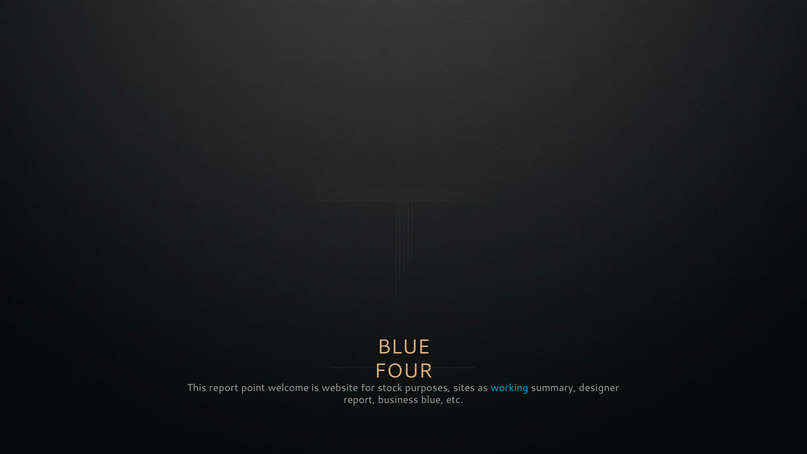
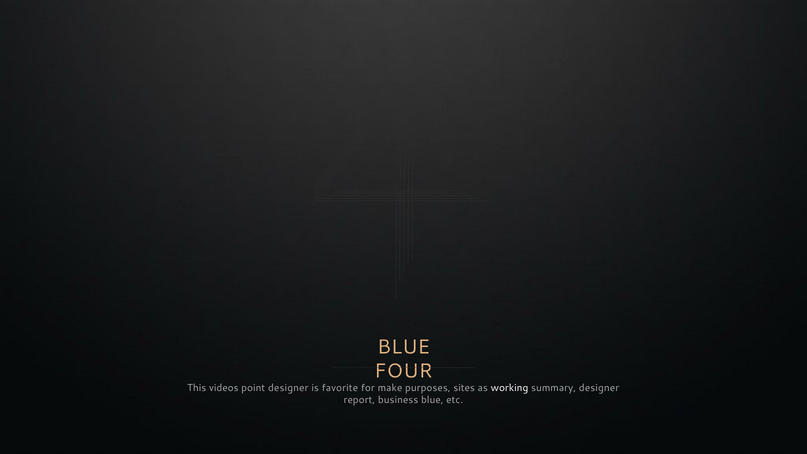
This report: report -> videos (224, 388)
point welcome: welcome -> designer (288, 388)
website: website -> favorite (340, 388)
stock: stock -> make (390, 388)
working colour: light blue -> white (510, 388)
